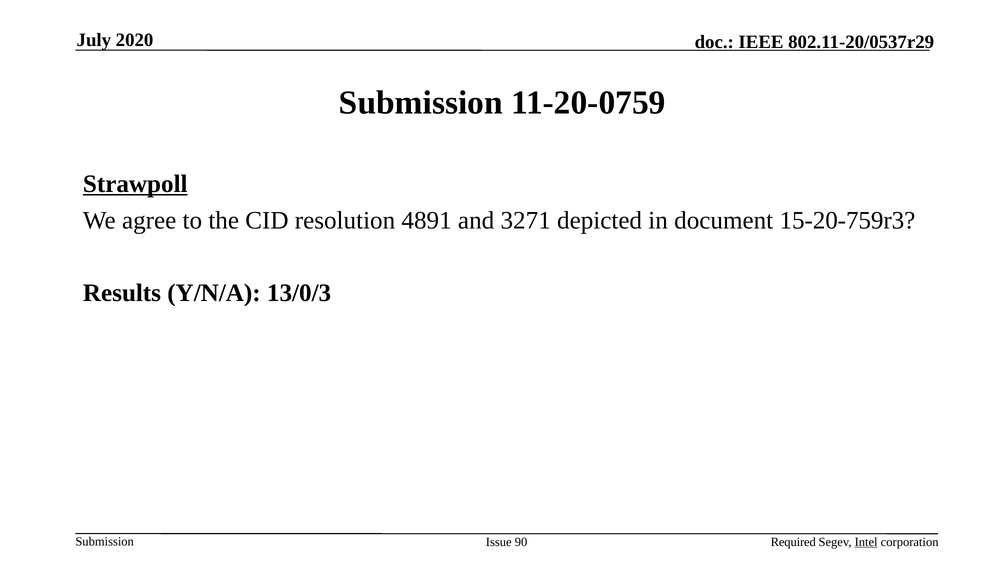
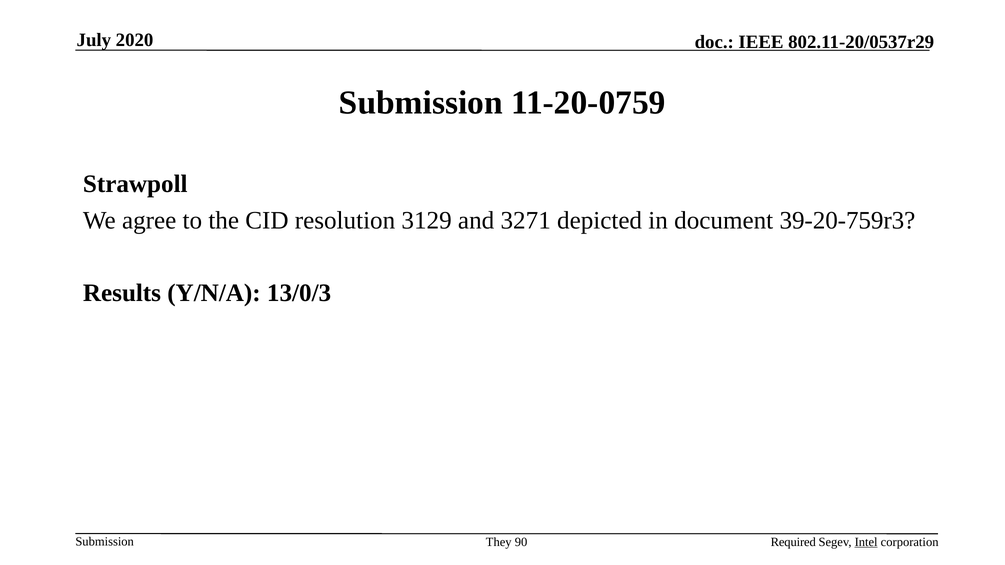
Strawpoll underline: present -> none (135, 184)
4891: 4891 -> 3129 (427, 220)
15-20-759r3: 15-20-759r3 -> 39-20-759r3 (847, 220)
Issue: Issue -> They (499, 542)
